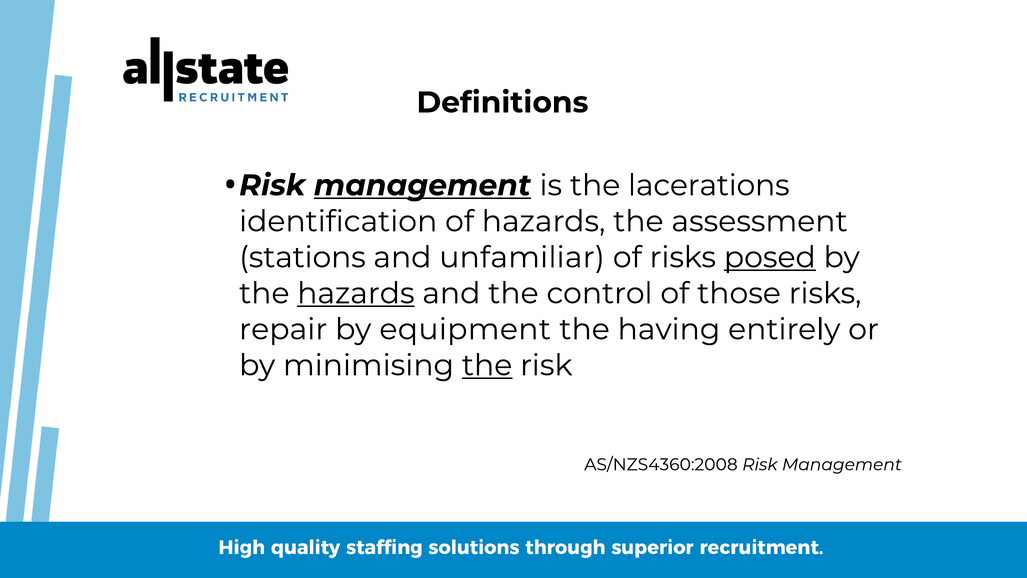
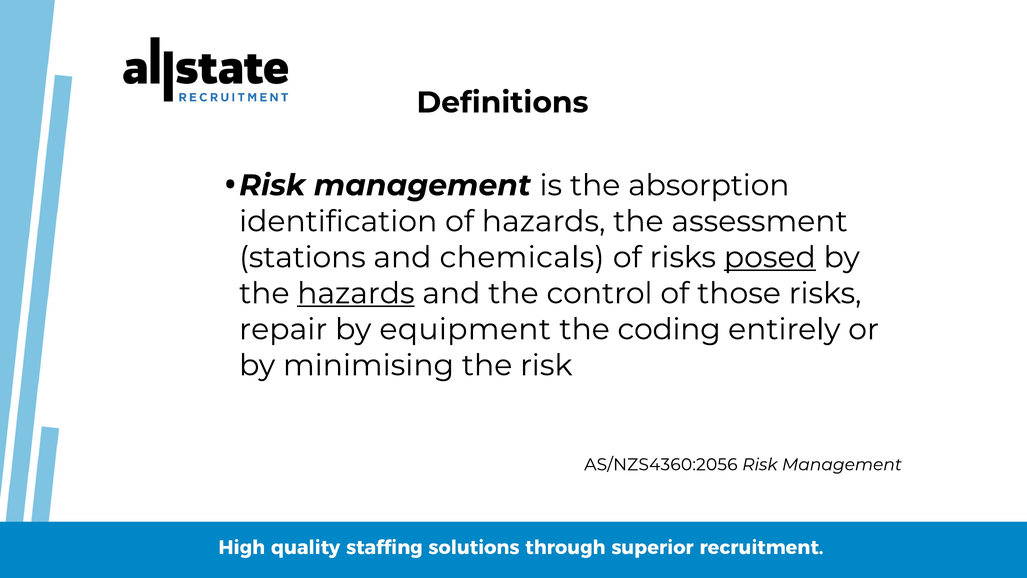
management underline: present -> none (422, 185)
lacerations: lacerations -> absorption (709, 185)
unfamiliar: unfamiliar -> chemicals (522, 257)
having: having -> coding (669, 329)
the underline: present -> none (487, 365)
AS/NZS4360:2008: AS/NZS4360:2008 -> AS/NZS4360:2056 (661, 464)
